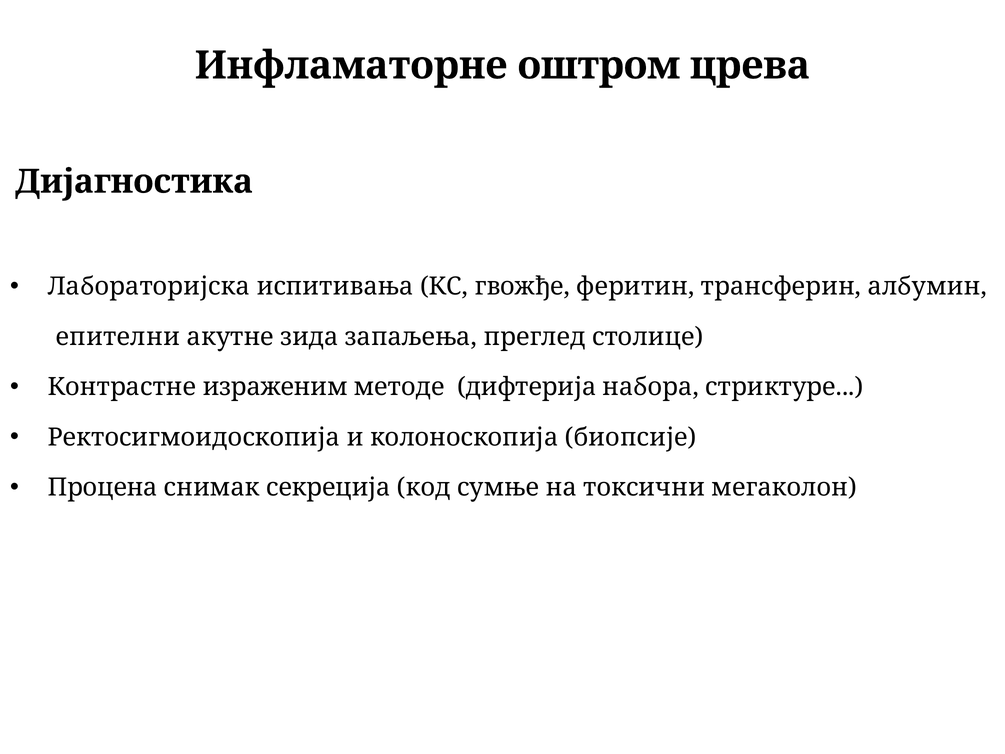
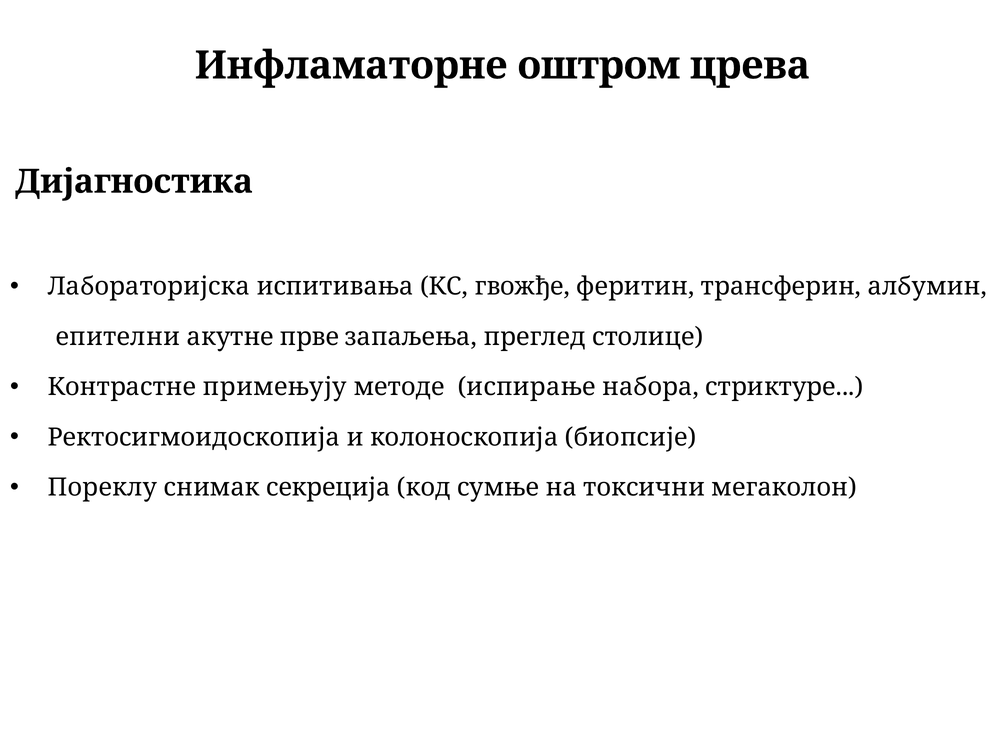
зида: зида -> прве (309, 337)
израженим: израженим -> примењују (275, 387)
дифтерија: дифтерија -> испирање (527, 387)
Процена: Процена -> Пореклу (102, 488)
